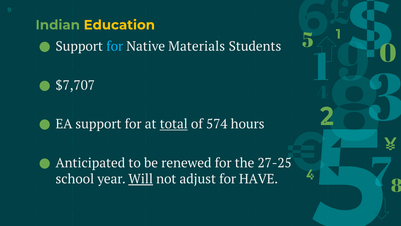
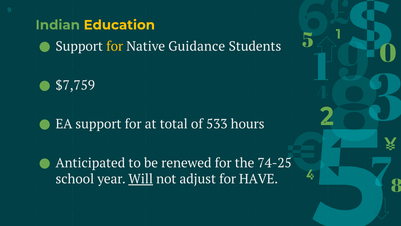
for colour: light blue -> yellow (115, 46)
Materials: Materials -> Guidance (197, 46)
$7,707: $7,707 -> $7,759 (75, 85)
total underline: present -> none (174, 124)
574: 574 -> 533 (217, 124)
27-25: 27-25 -> 74-25 (275, 163)
